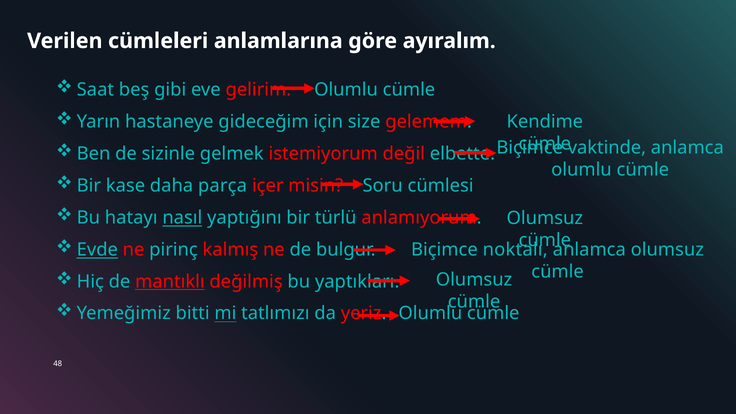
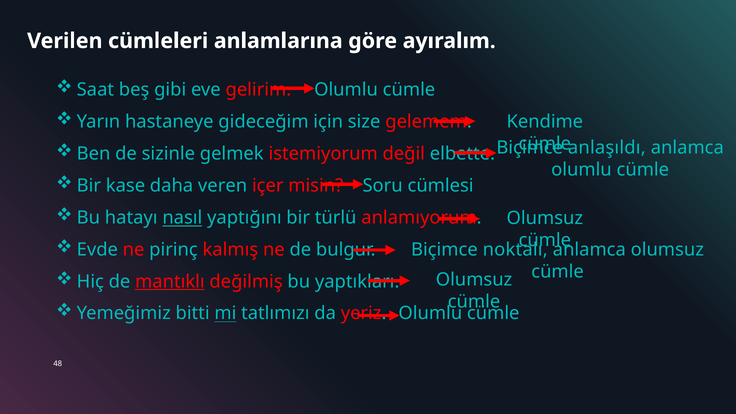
vaktinde: vaktinde -> anlaşıldı (607, 147)
parça: parça -> veren (223, 186)
Evde underline: present -> none (97, 250)
